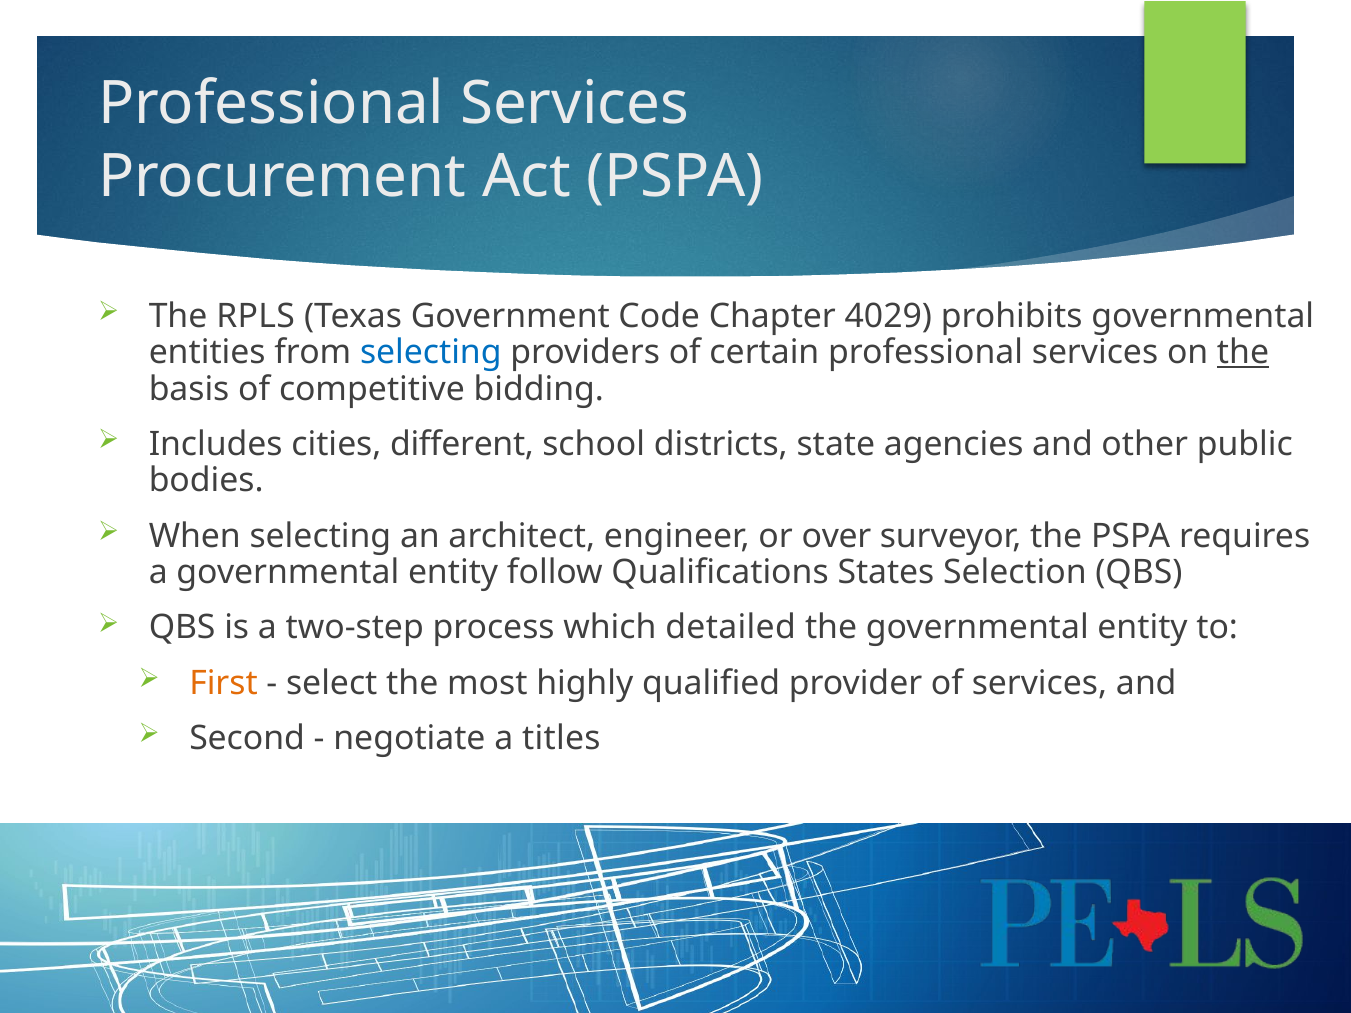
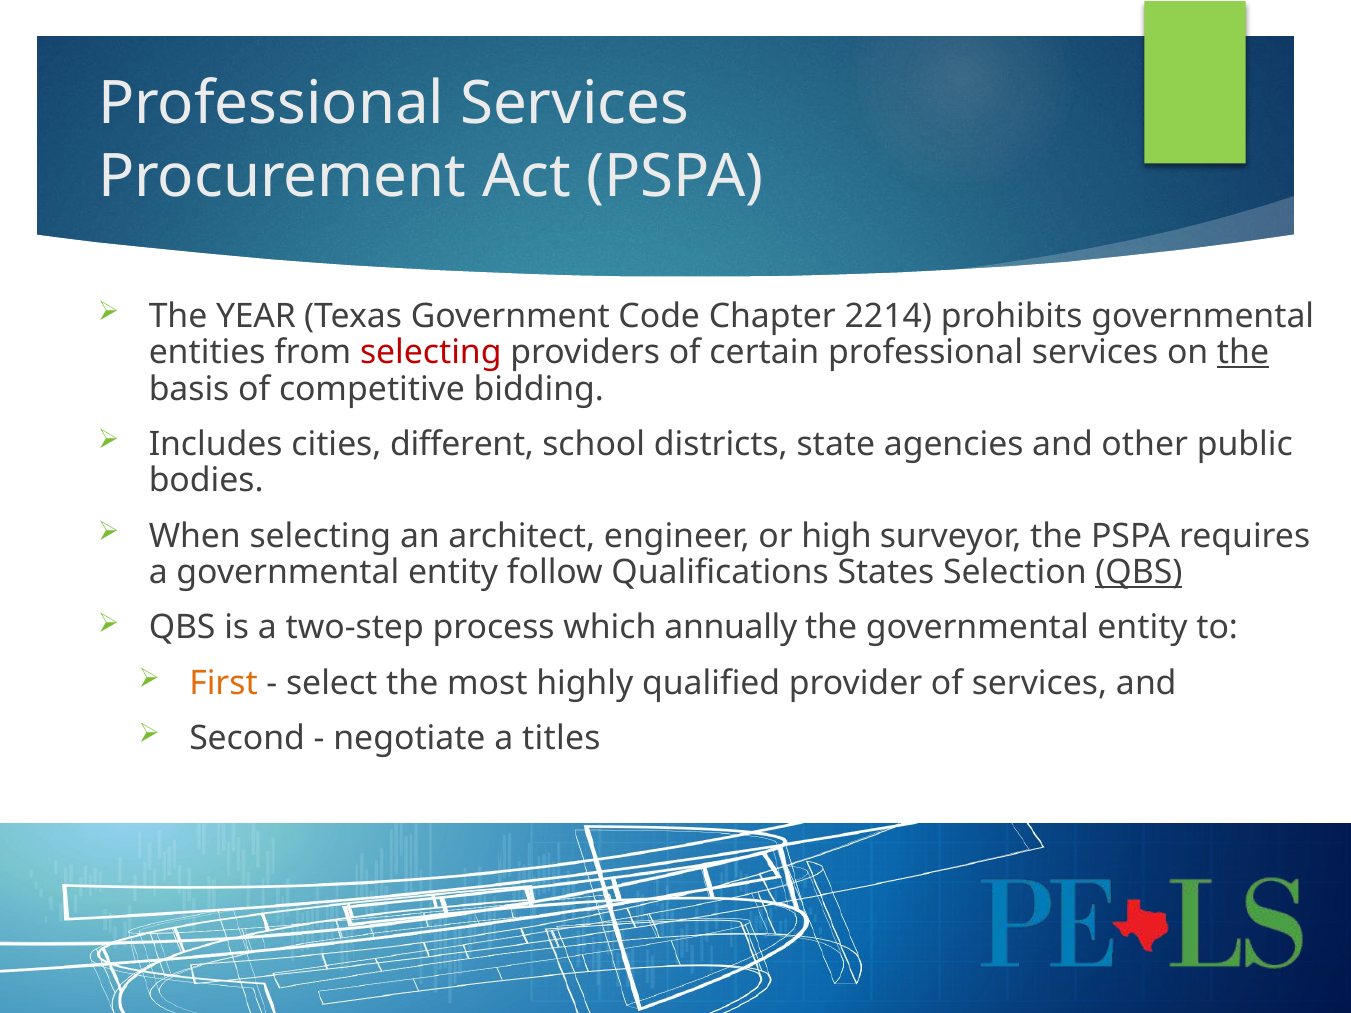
RPLS: RPLS -> YEAR (256, 316)
4029: 4029 -> 2214 (888, 316)
selecting colour: blue -> red (431, 353)
over: over -> high (837, 536)
QBS underline: none -> present (1139, 573)
detailed: detailed -> annually (731, 628)
